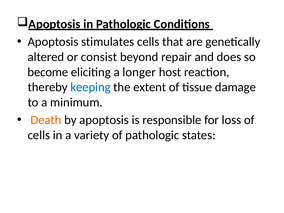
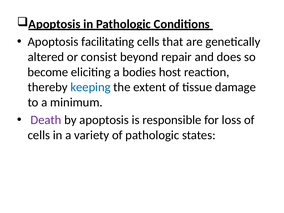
stimulates: stimulates -> facilitating (108, 42)
longer: longer -> bodies (139, 72)
Death colour: orange -> purple (46, 120)
